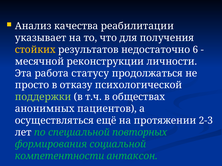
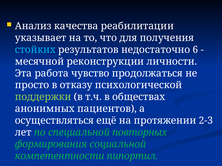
стойких colour: yellow -> light blue (35, 50)
статусу: статусу -> чувство (90, 73)
антаксон: антаксон -> пипортил (132, 156)
